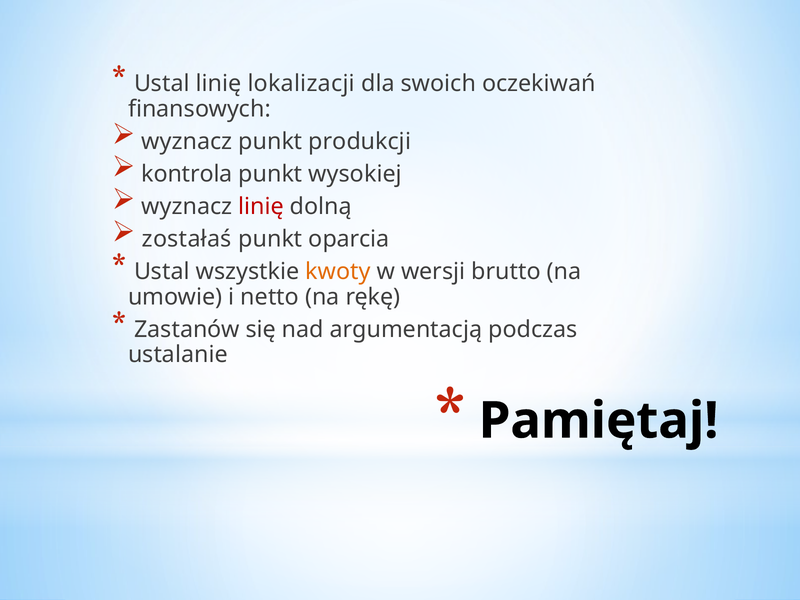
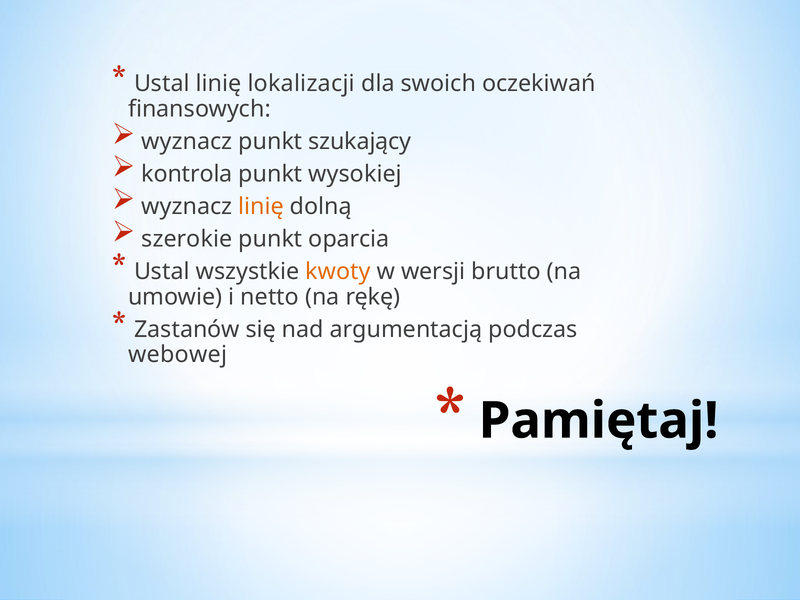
produkcji: produkcji -> szukający (360, 141)
linię colour: red -> orange (261, 207)
zostałaś: zostałaś -> szerokie (187, 239)
ustalanie: ustalanie -> webowej (178, 355)
